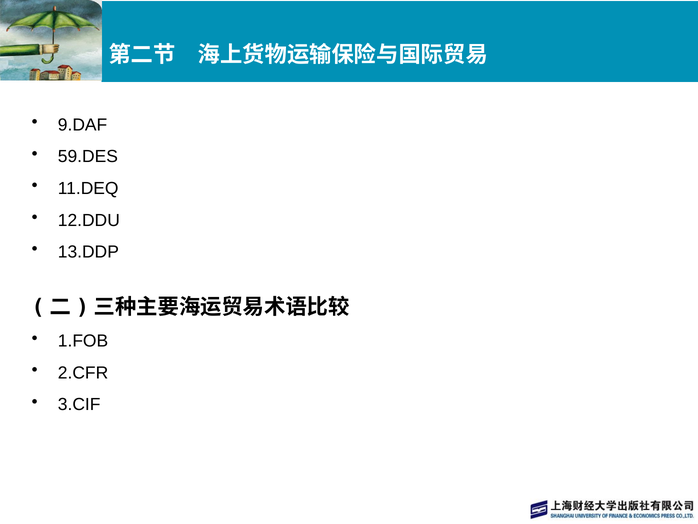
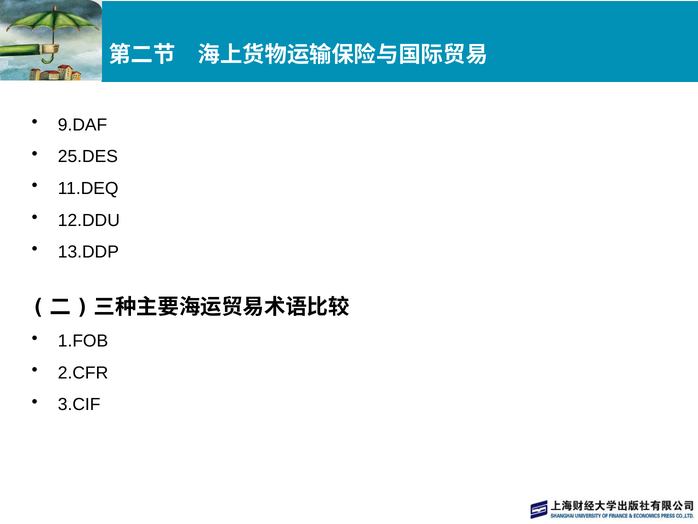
59.DES: 59.DES -> 25.DES (88, 157)
